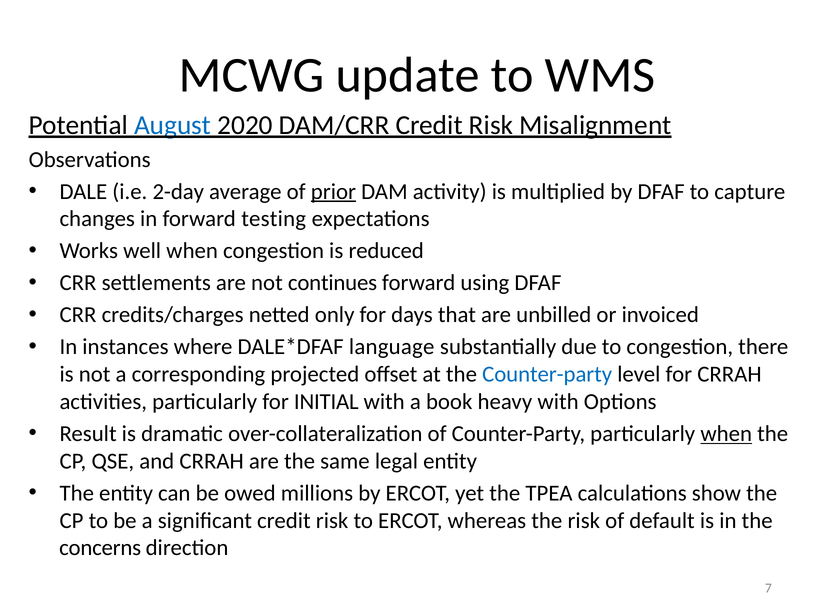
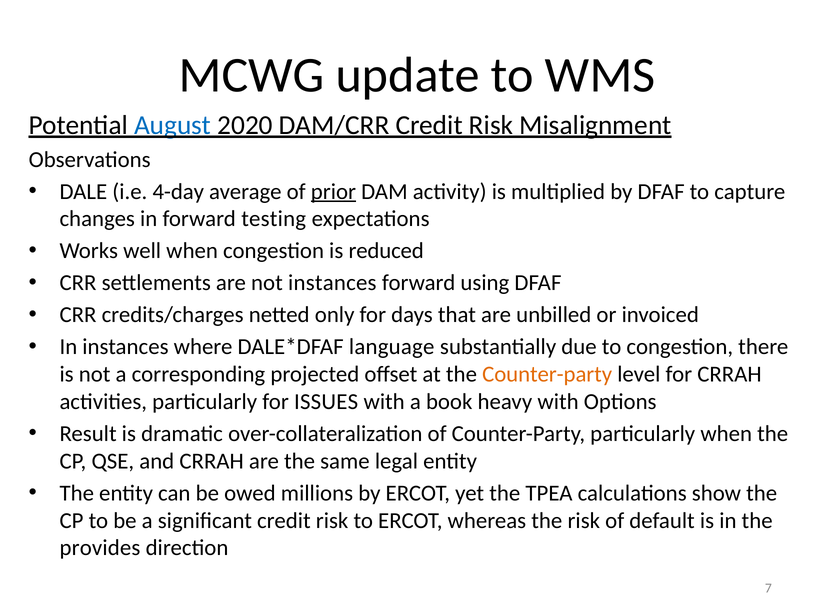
2-day: 2-day -> 4-day (178, 191)
not continues: continues -> instances (332, 283)
Counter-party colour: blue -> orange (547, 374)
INITIAL: INITIAL -> ISSUES (326, 402)
when underline: present -> none (726, 433)
concerns: concerns -> provides (100, 548)
